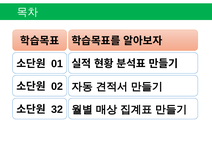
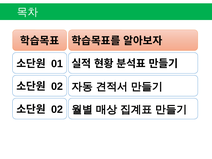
32: 32 -> 02 (57, 109)
